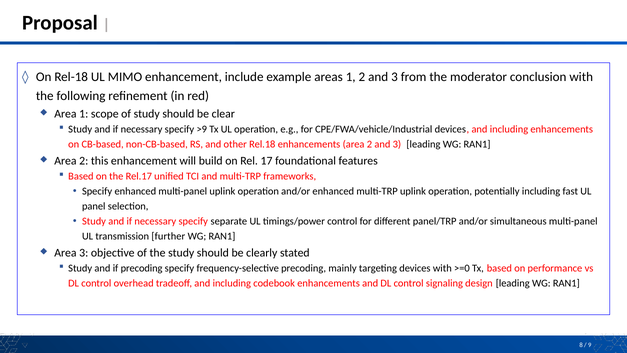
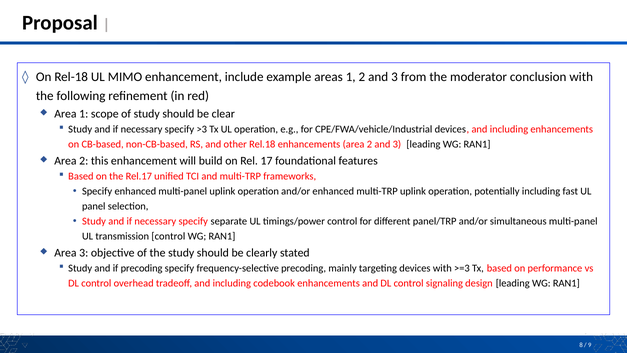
>9: >9 -> >3 (202, 129)
transmission further: further -> control (168, 236)
>=0: >=0 -> >=3 (462, 268)
